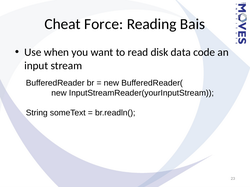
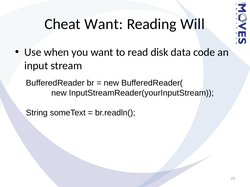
Cheat Force: Force -> Want (104, 24)
Bais: Bais -> Will (192, 24)
